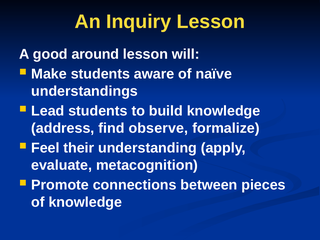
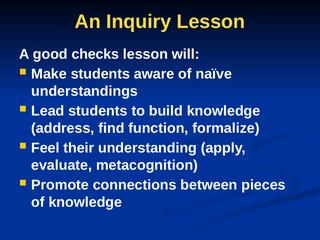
around: around -> checks (95, 54)
observe: observe -> function (158, 128)
